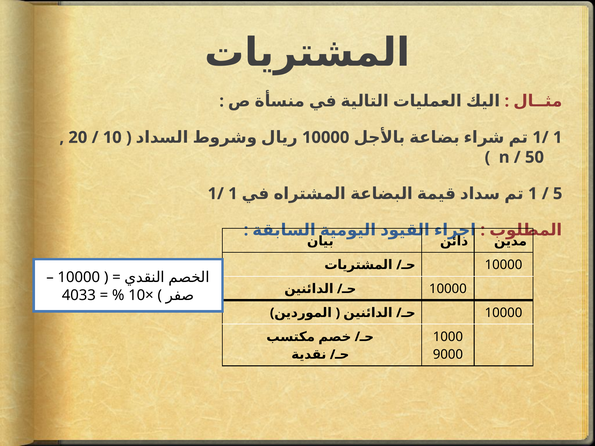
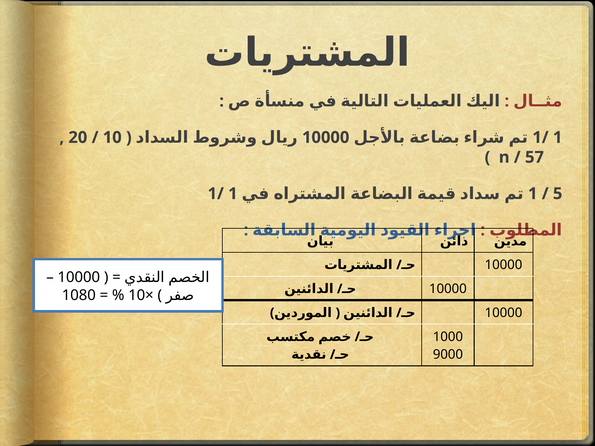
50: 50 -> 57 (534, 157)
4033: 4033 -> 1080 (79, 295)
